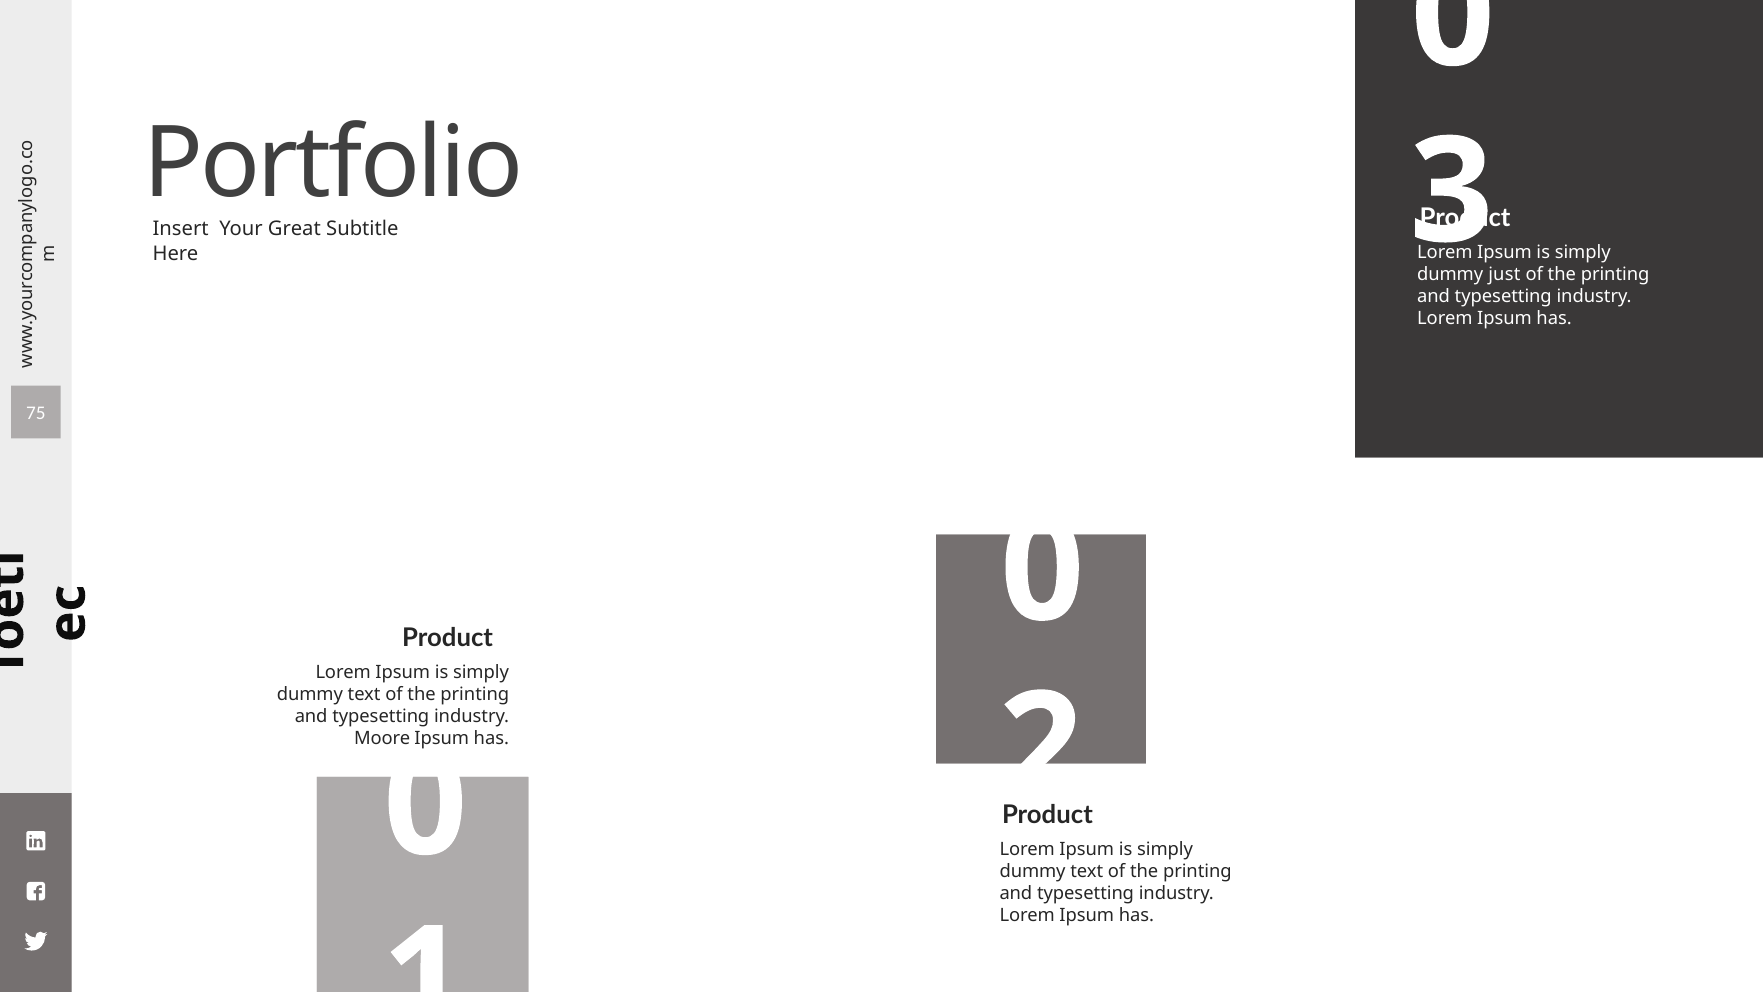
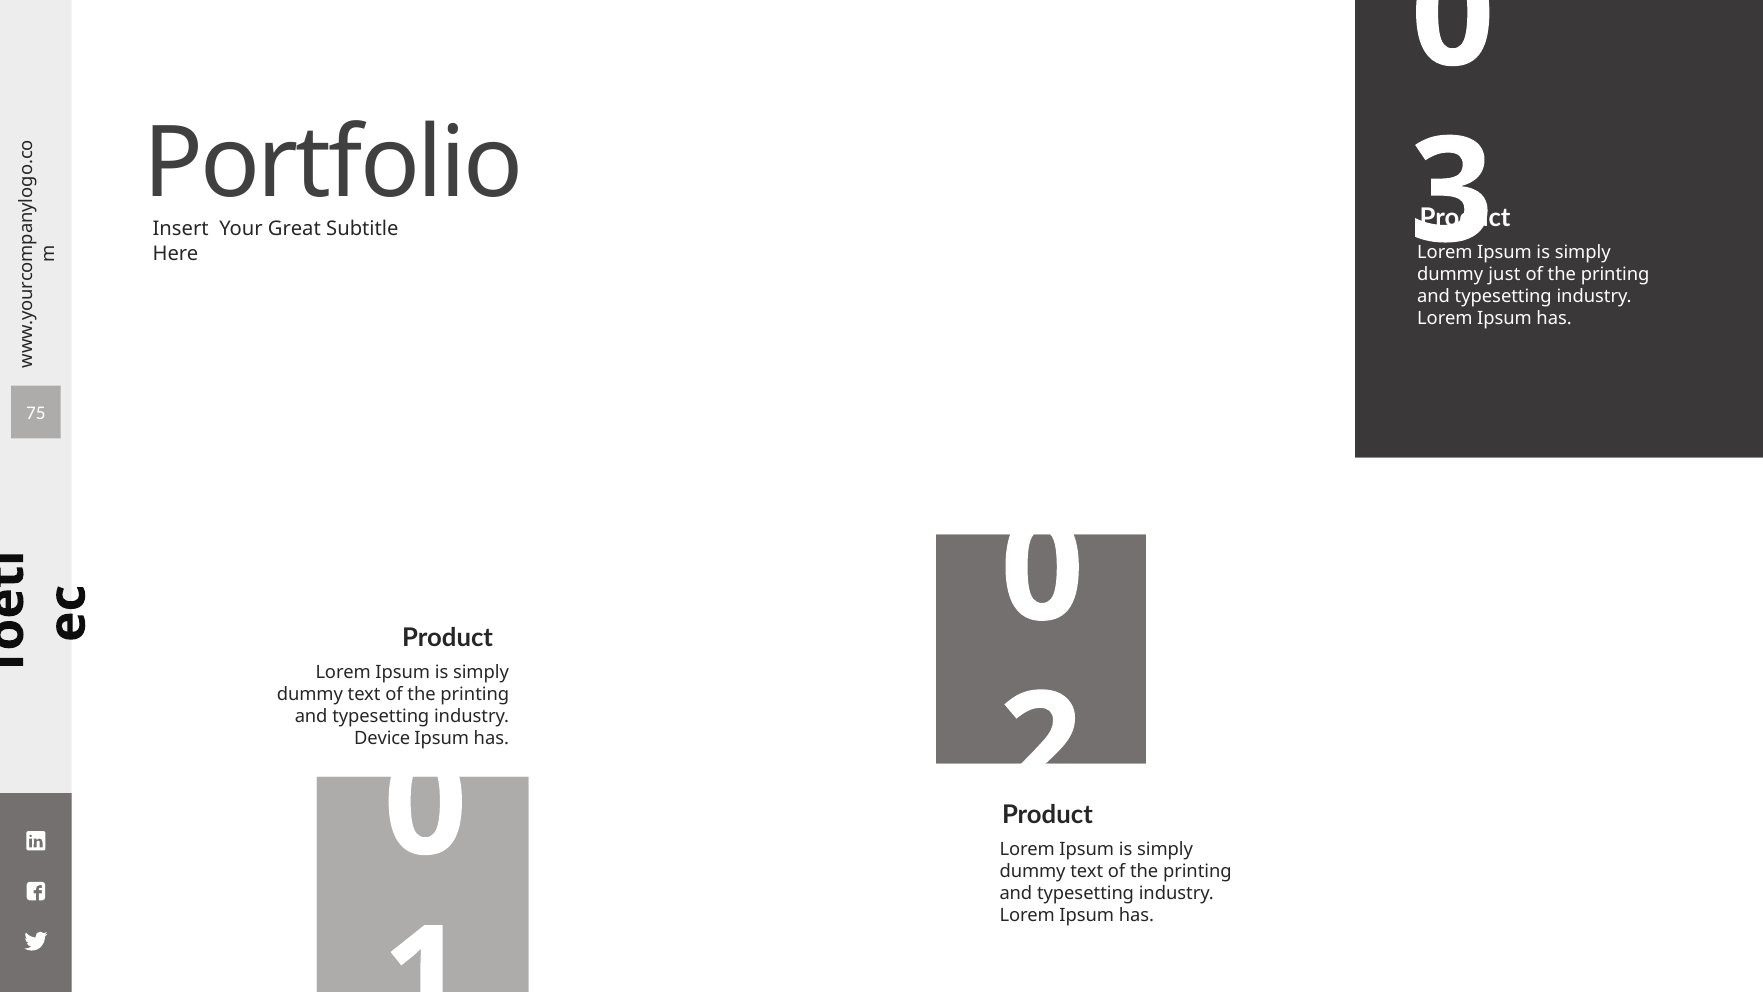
Moore: Moore -> Device (382, 738)
